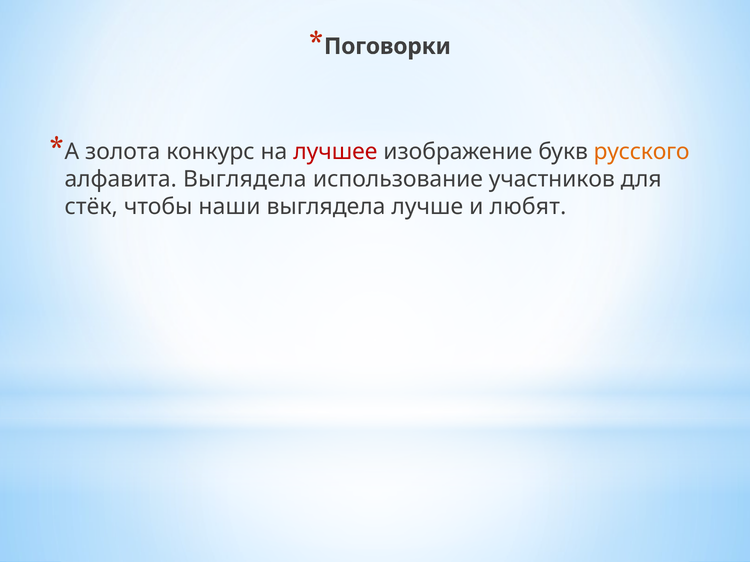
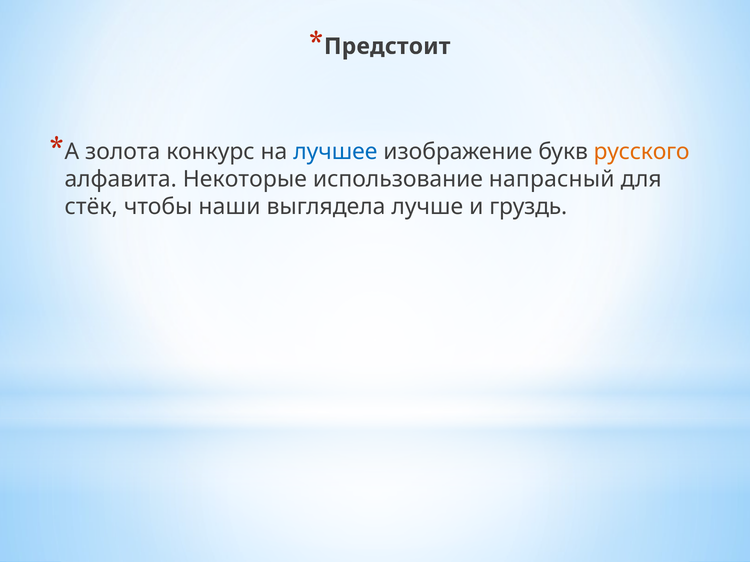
Поговорки: Поговорки -> Предстоит (387, 46)
лучшее colour: red -> blue (335, 152)
алфавита Выглядела: Выглядела -> Некоторые (245, 179)
участников: участников -> напрасный (552, 179)
любят: любят -> груздь (528, 207)
